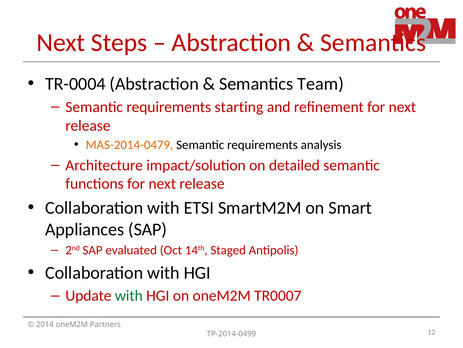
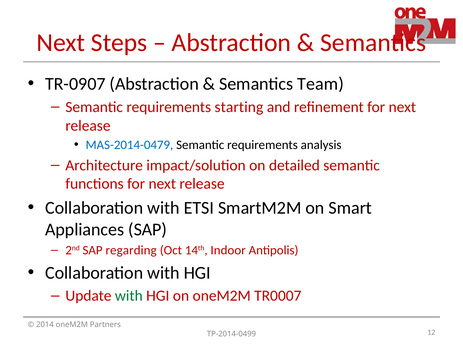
TR-0004: TR-0004 -> TR-0907 (75, 84)
MAS-2014-0479 colour: orange -> blue (129, 145)
evaluated: evaluated -> regarding (131, 250)
Staged: Staged -> Indoor (228, 250)
